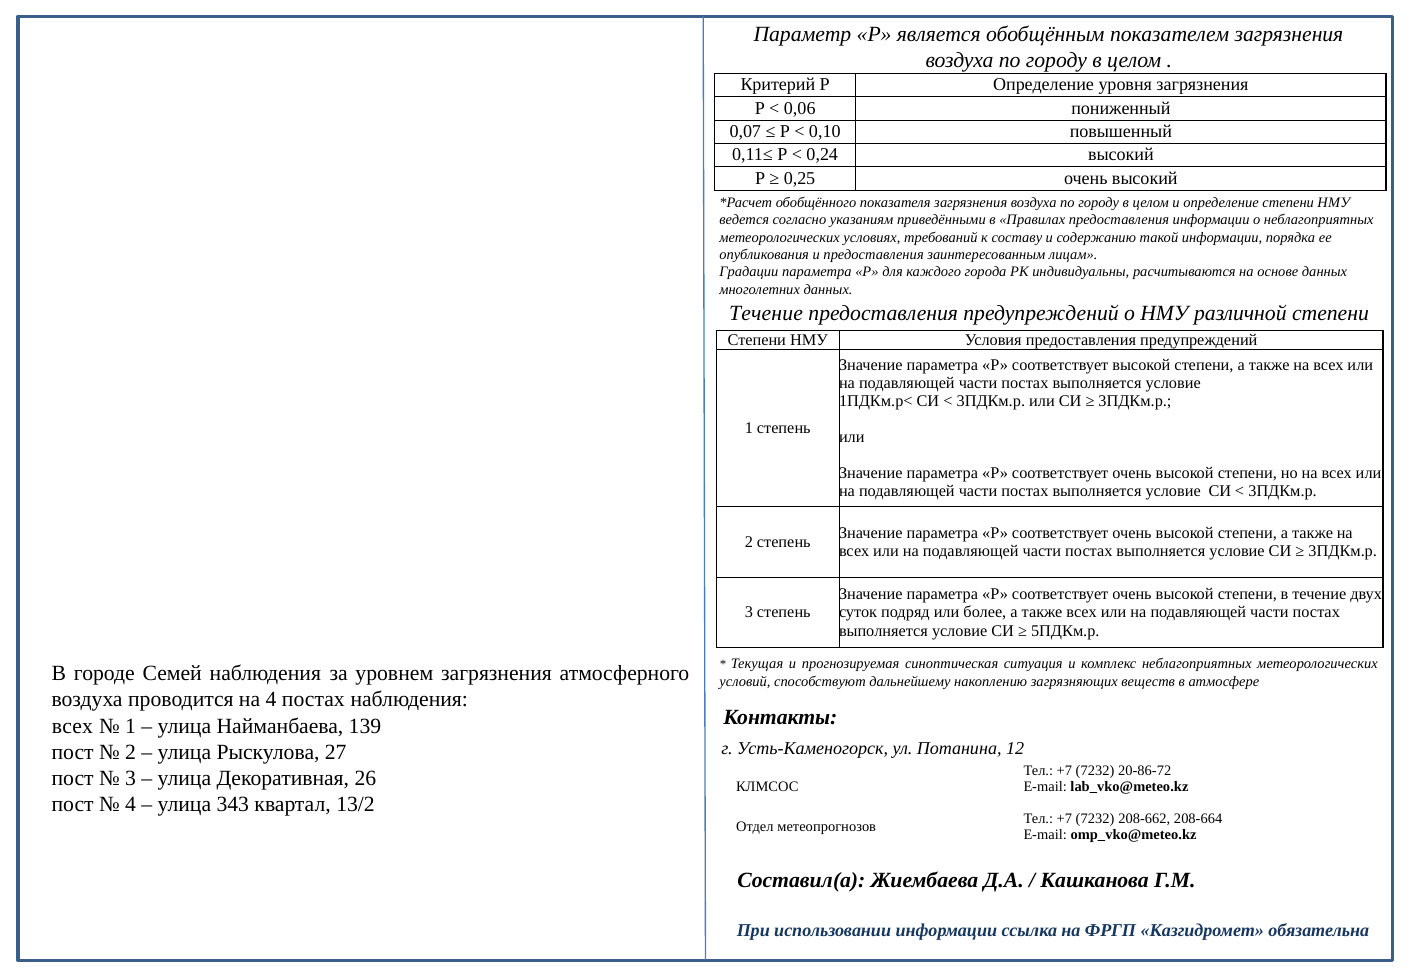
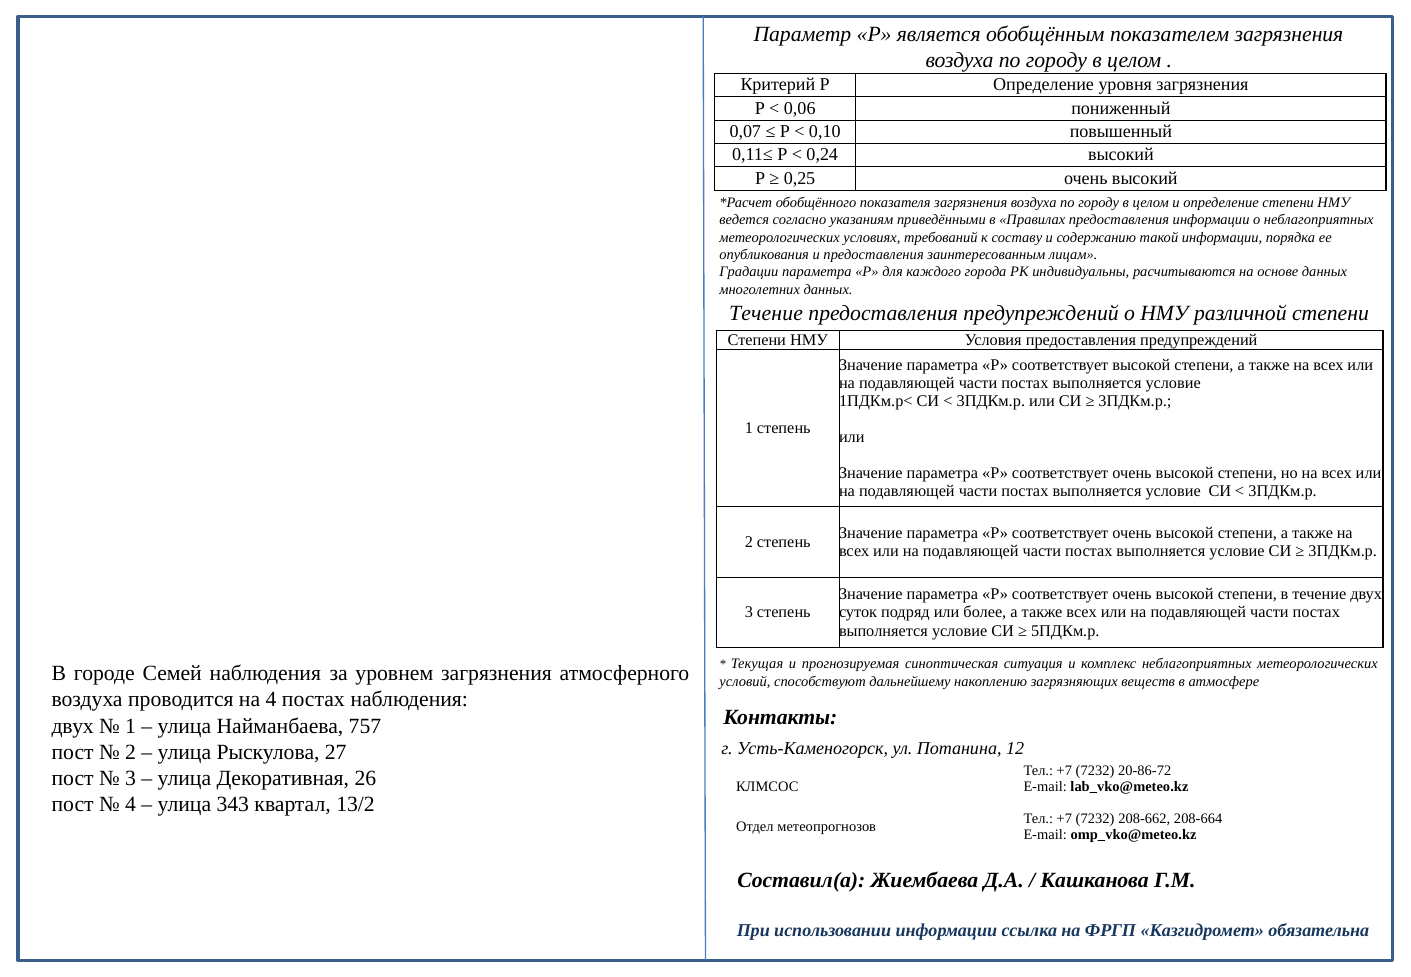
всех: всех -> двух (73, 726)
139: 139 -> 757 (365, 726)
